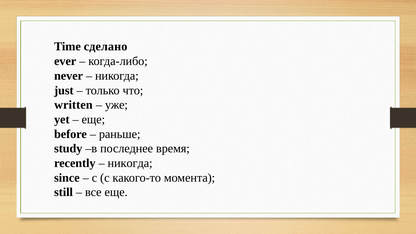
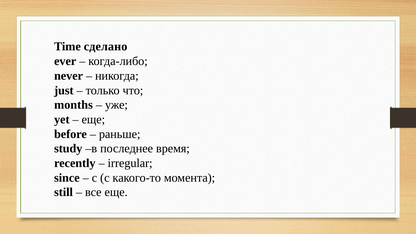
written: written -> months (73, 105)
никогда: никогда -> irregular (130, 163)
